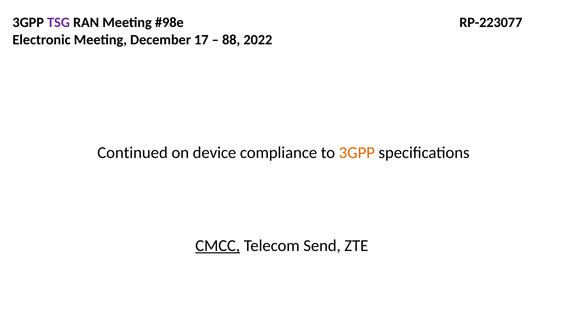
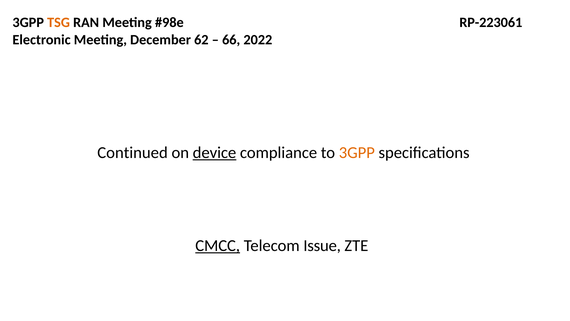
TSG colour: purple -> orange (59, 23)
RP-223077: RP-223077 -> RP-223061 (491, 23)
17: 17 -> 62 (201, 40)
88: 88 -> 66 (231, 40)
device underline: none -> present (214, 153)
Send: Send -> Issue (322, 245)
